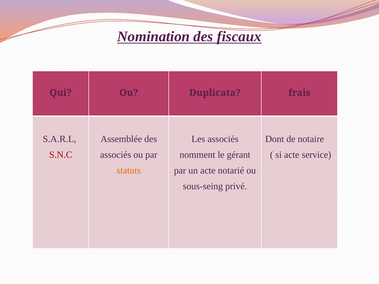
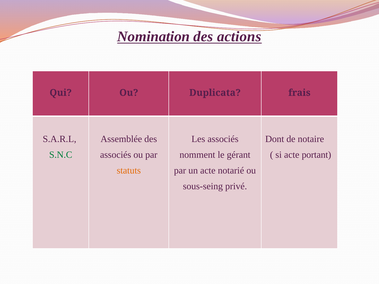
fiscaux: fiscaux -> actions (239, 37)
S.N.C colour: red -> green (61, 155)
service: service -> portant (316, 155)
